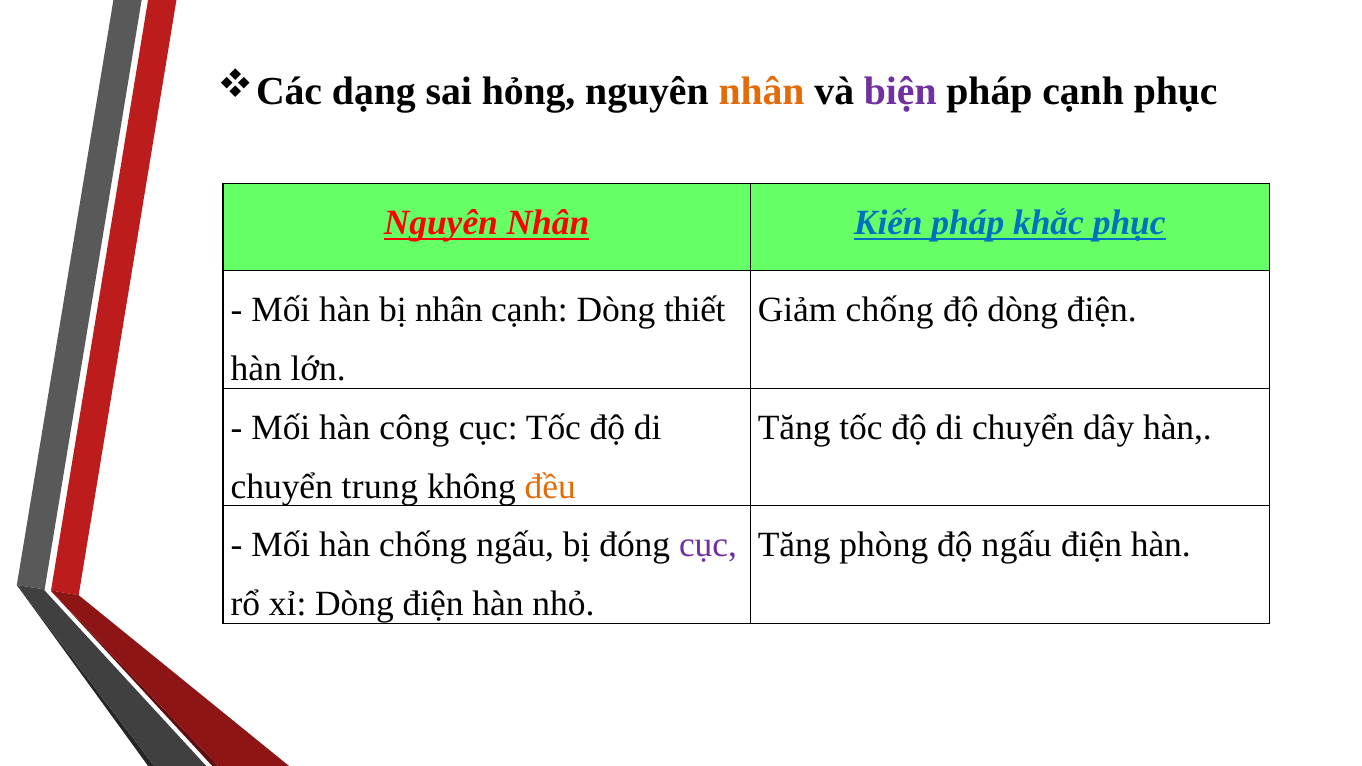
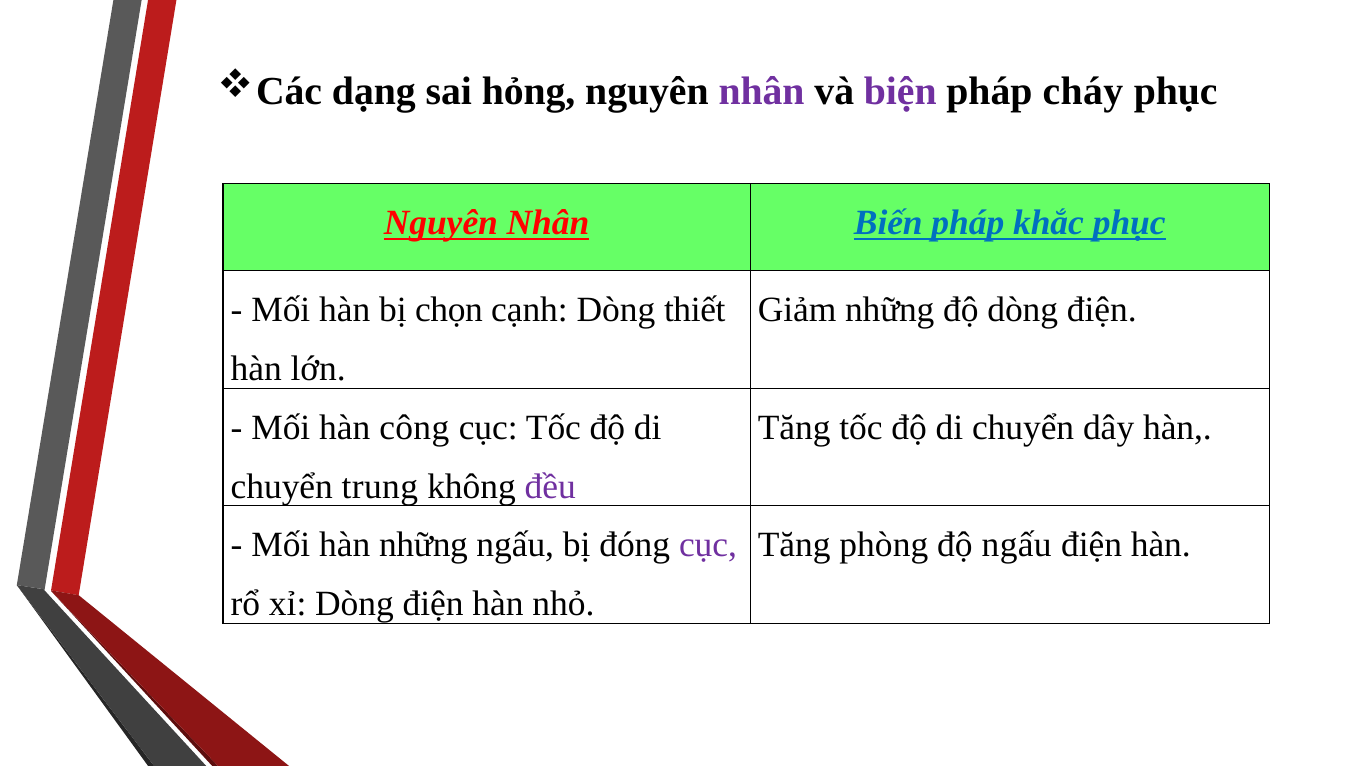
nhân colour: orange -> purple (762, 91)
pháp cạnh: cạnh -> cháy (1083, 91)
Kiến: Kiến -> Biến (888, 223)
bị nhân: nhân -> chọn (449, 310)
Giảm chống: chống -> những (890, 310)
đều colour: orange -> purple (550, 486)
hàn chống: chống -> những (424, 545)
